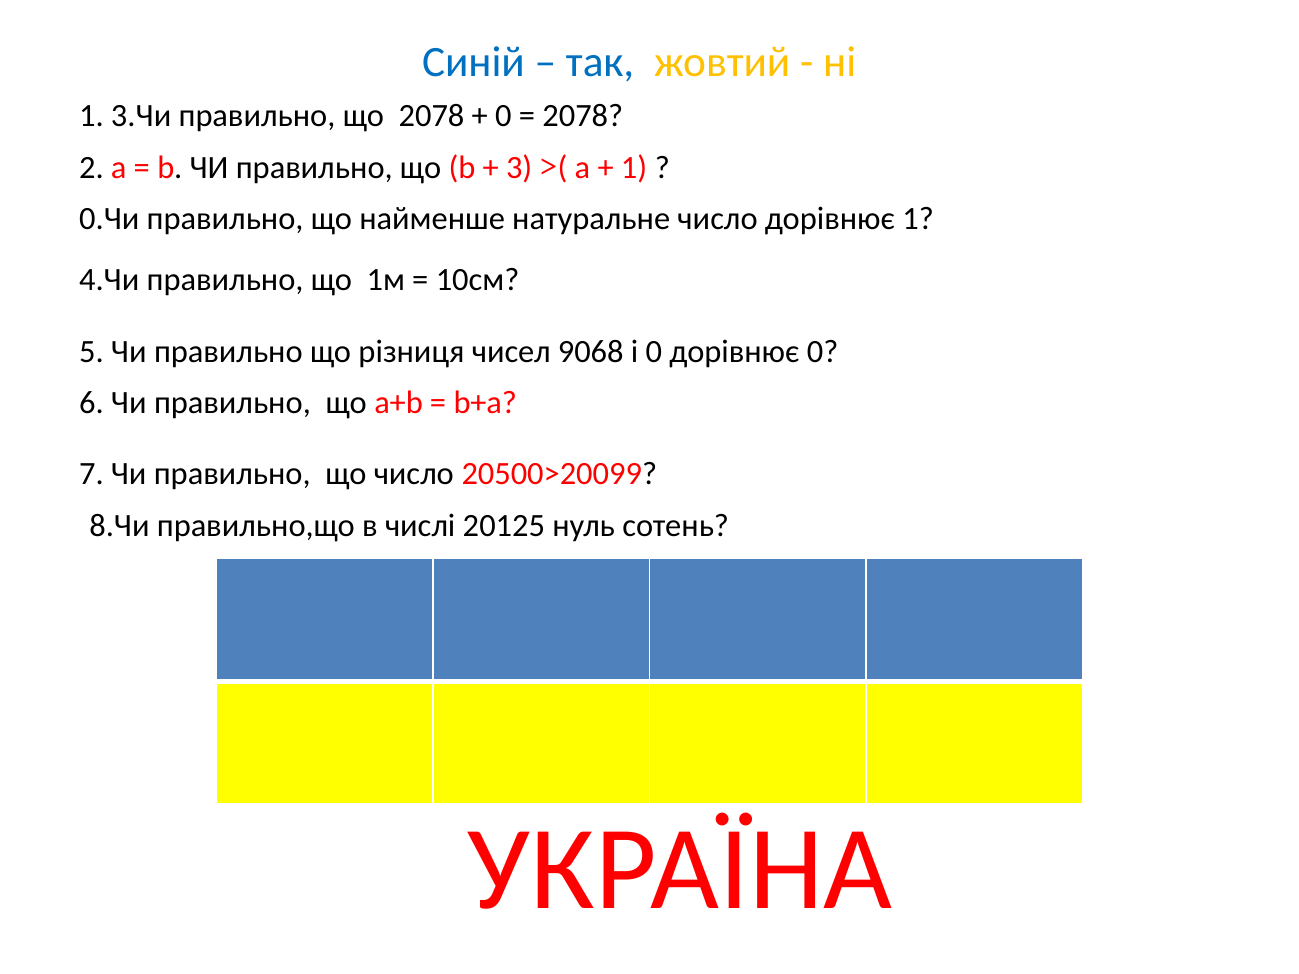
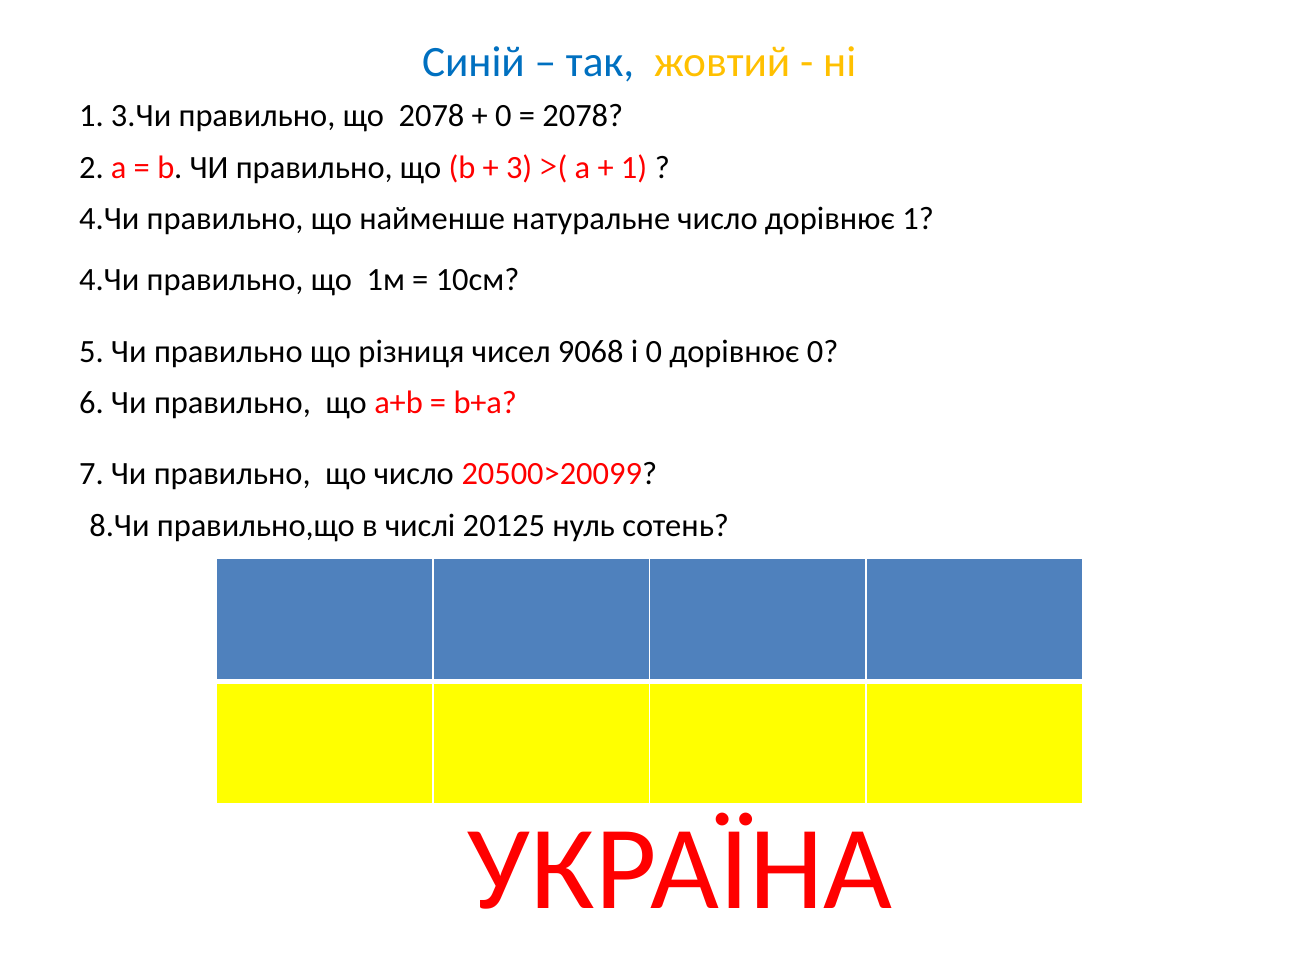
0.Чи: 0.Чи -> 4.Чи (109, 219)
